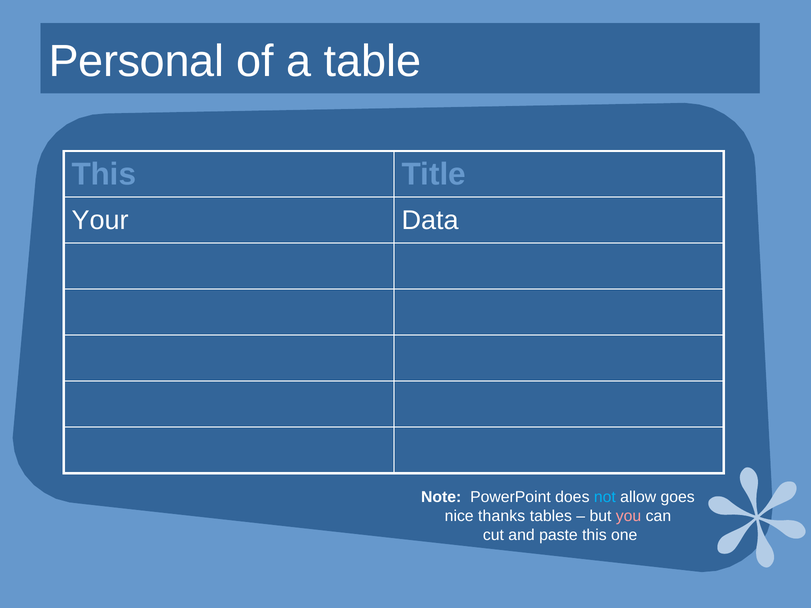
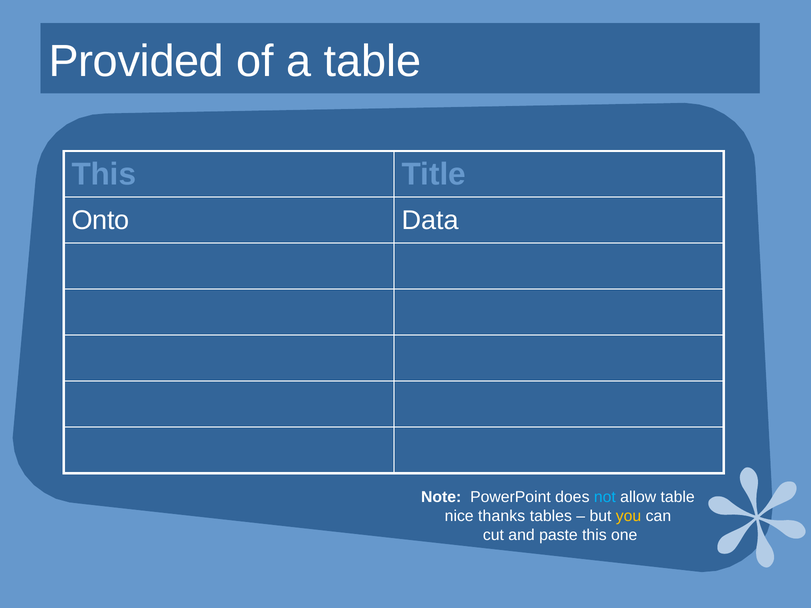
Personal: Personal -> Provided (136, 61)
Your: Your -> Onto (100, 221)
allow goes: goes -> table (678, 497)
you colour: pink -> yellow (629, 516)
